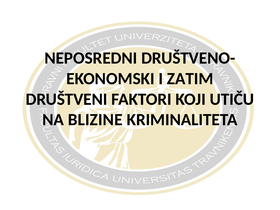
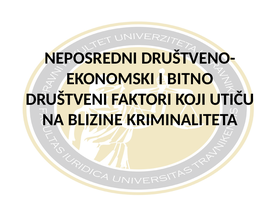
ZATIM: ZATIM -> BITNO (190, 79)
